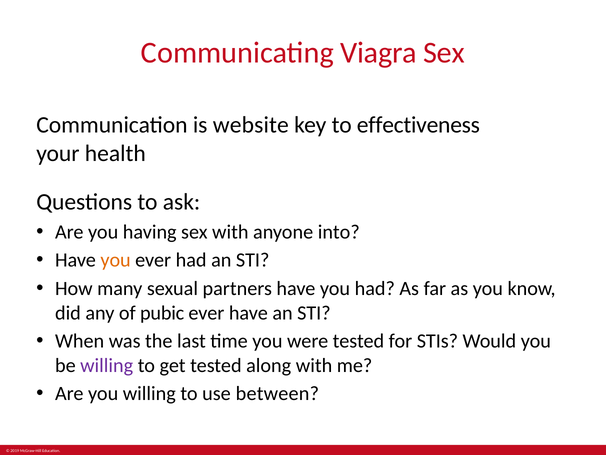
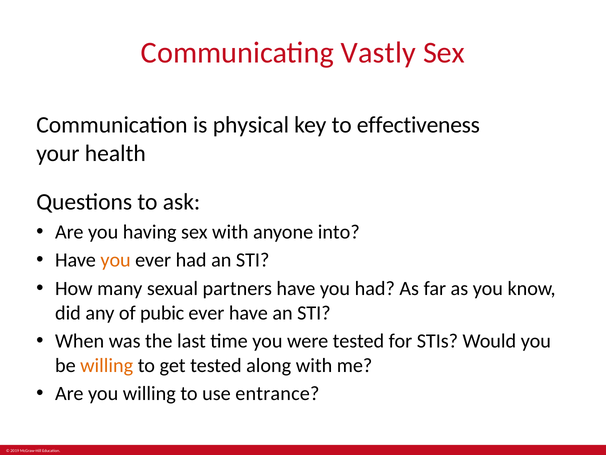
Viagra: Viagra -> Vastly (378, 53)
website: website -> physical (251, 125)
willing colour: purple -> orange (107, 365)
between: between -> entrance (277, 393)
